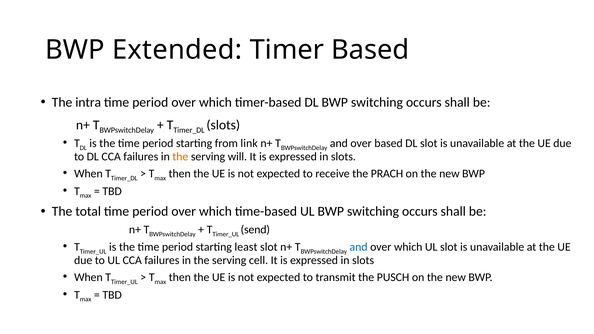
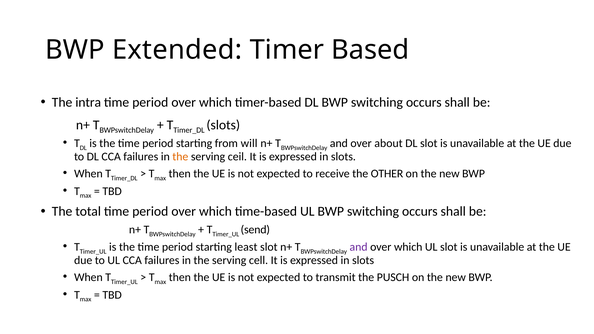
link: link -> will (249, 144)
over based: based -> about (389, 144)
will: will -> ceil (237, 157)
PRACH: PRACH -> OTHER (387, 174)
and colour: blue -> purple (359, 247)
